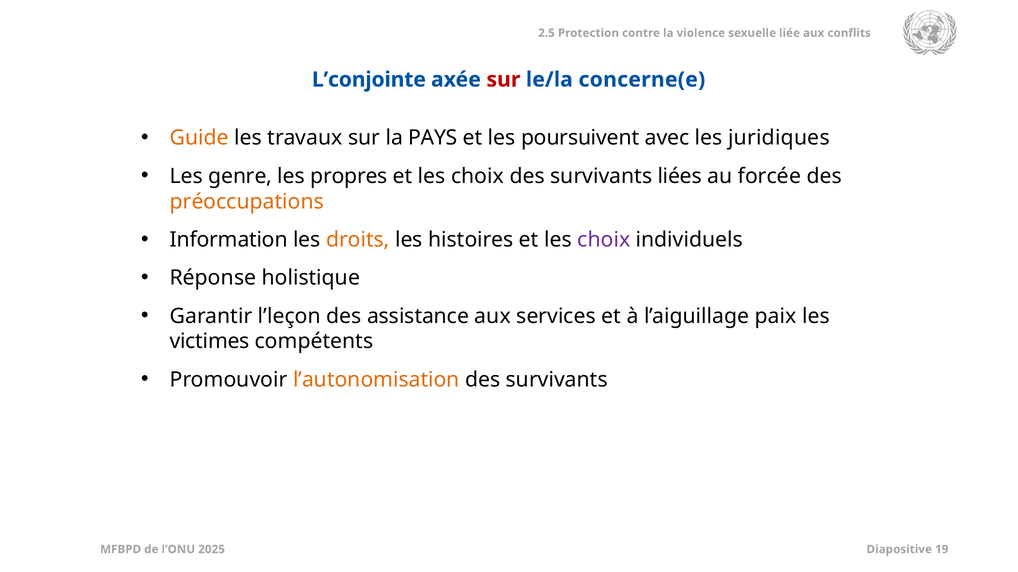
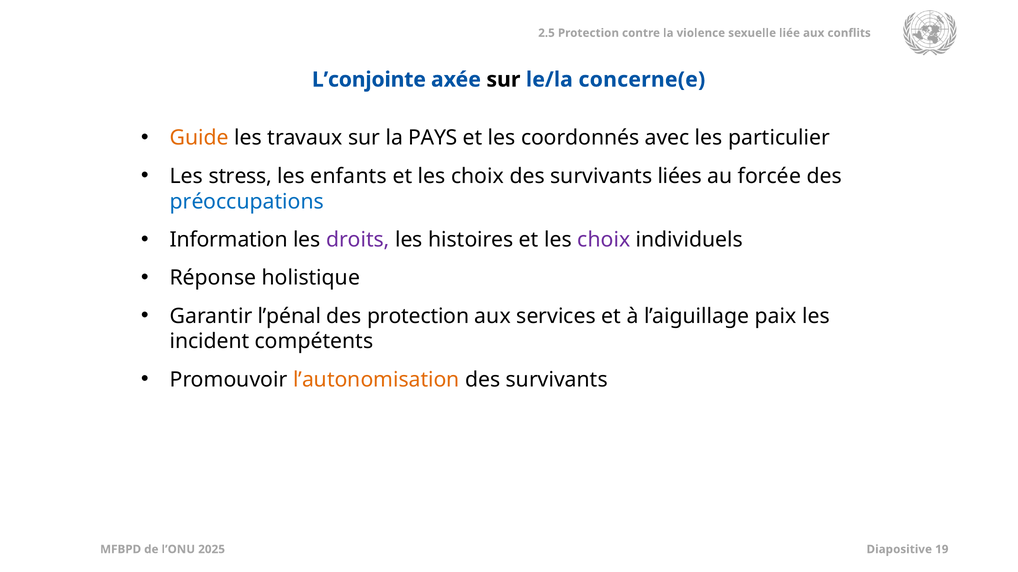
sur colour: red -> black (503, 80)
poursuivent: poursuivent -> coordonnés (580, 138)
juridiques: juridiques -> particulier (779, 138)
genre: genre -> stress (240, 176)
propres: propres -> enfants (349, 176)
préoccupations colour: orange -> blue (247, 202)
droits colour: orange -> purple (358, 240)
l’leçon: l’leçon -> l’pénal (289, 316)
des assistance: assistance -> protection (418, 316)
victimes: victimes -> incident (210, 342)
